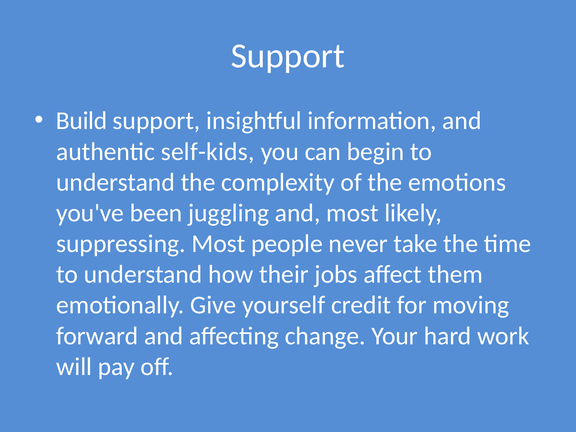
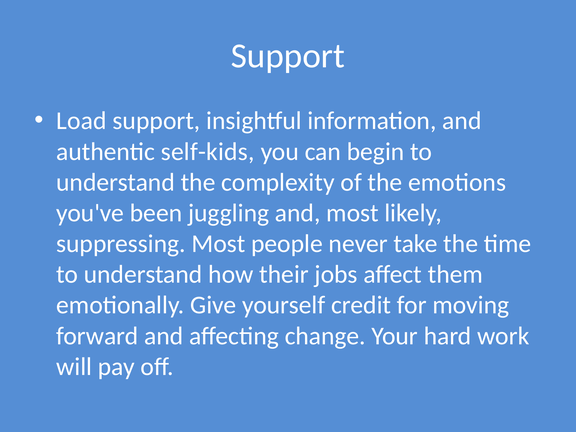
Build: Build -> Load (81, 121)
